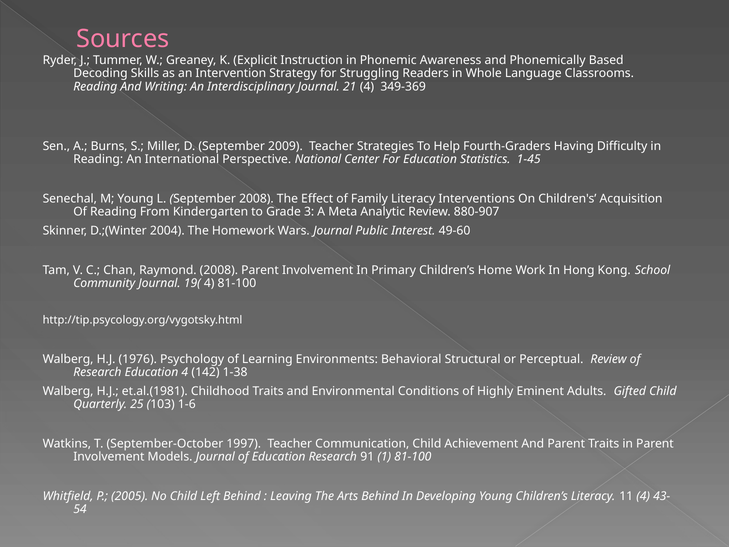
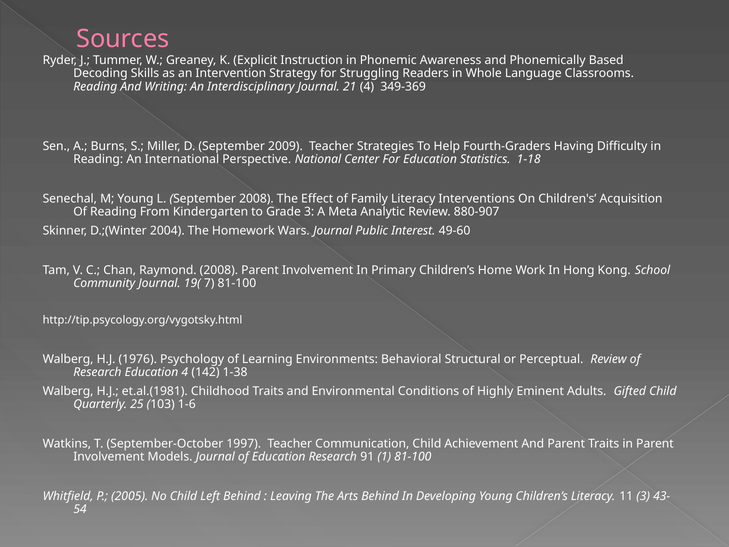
1-45: 1-45 -> 1-18 (529, 159)
19( 4: 4 -> 7 (209, 283)
11 4: 4 -> 3 (643, 496)
